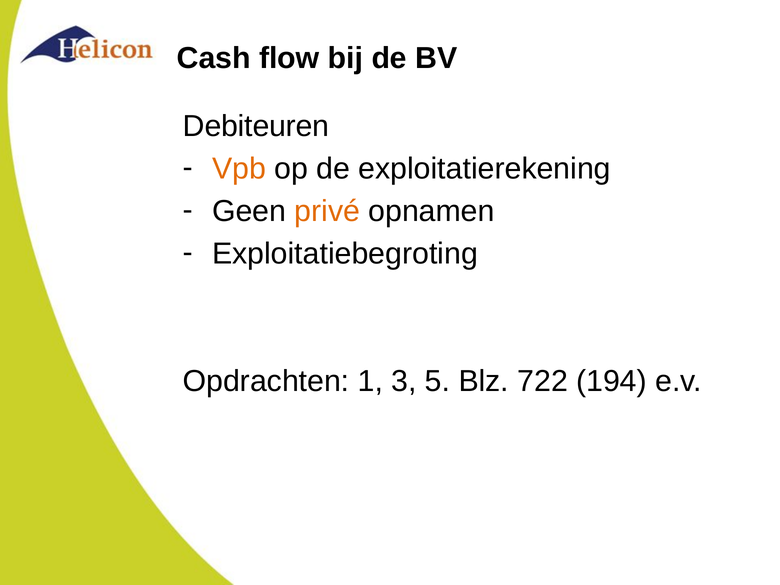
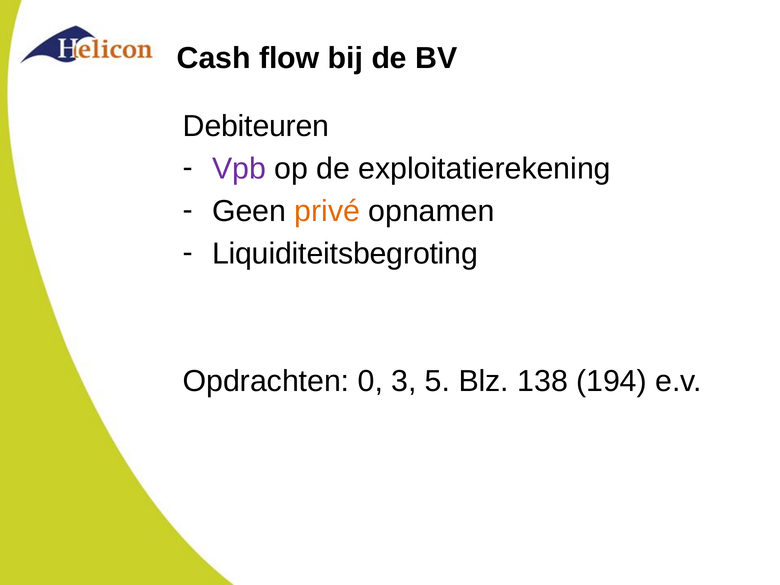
Vpb colour: orange -> purple (239, 169)
Exploitatiebegroting: Exploitatiebegroting -> Liquiditeitsbegroting (345, 254)
1: 1 -> 0 (370, 381)
722: 722 -> 138 (543, 381)
